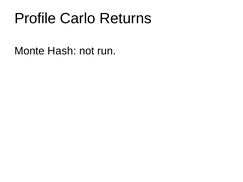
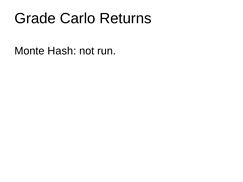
Profile: Profile -> Grade (35, 18)
